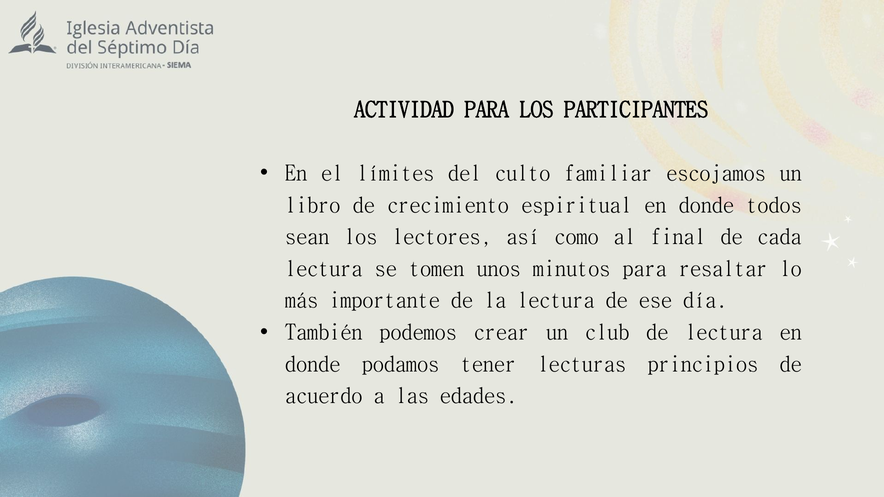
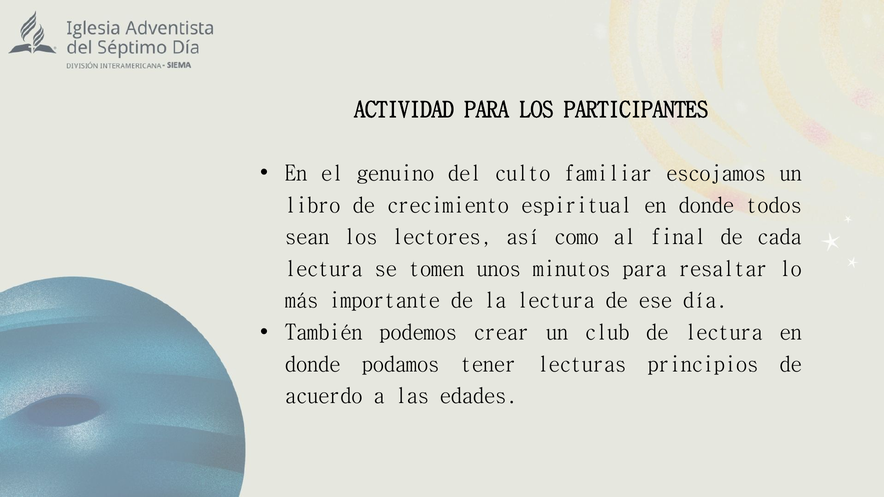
límites: límites -> genuino (396, 174)
